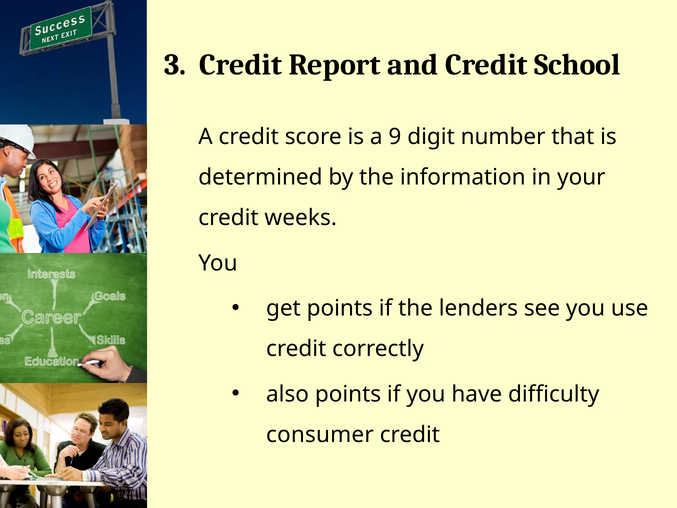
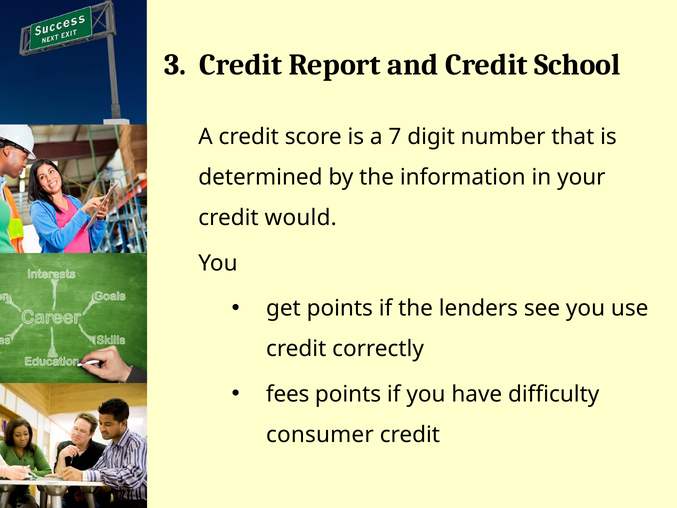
9: 9 -> 7 (395, 137)
weeks: weeks -> would (301, 218)
also: also -> fees (288, 394)
